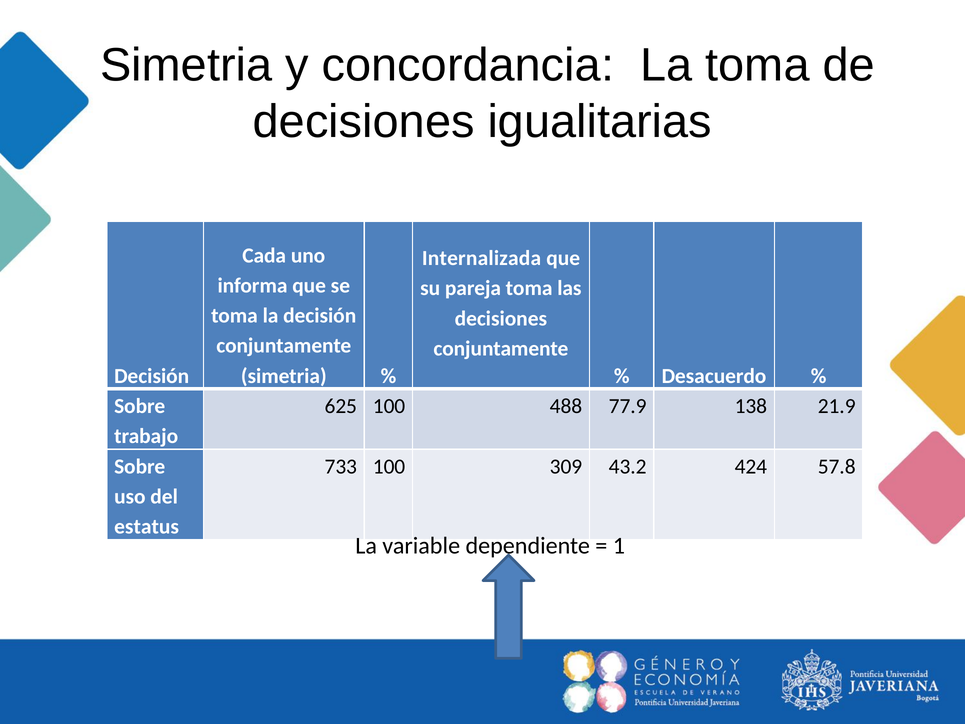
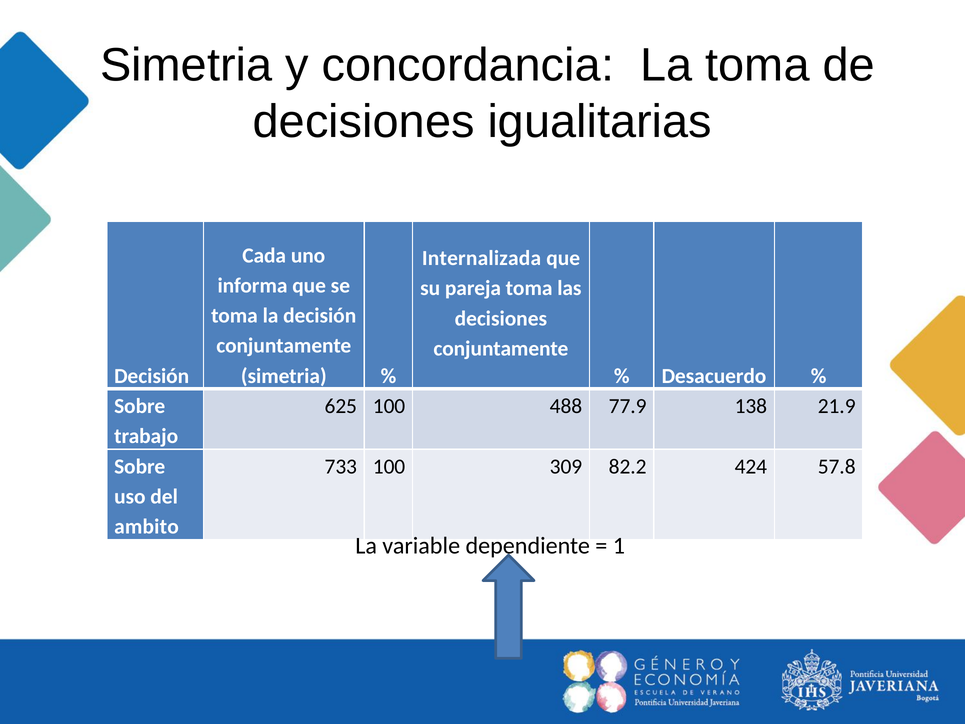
43.2: 43.2 -> 82.2 (628, 466)
estatus: estatus -> ambito (146, 527)
